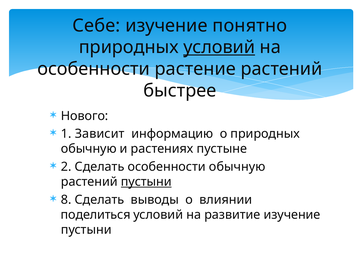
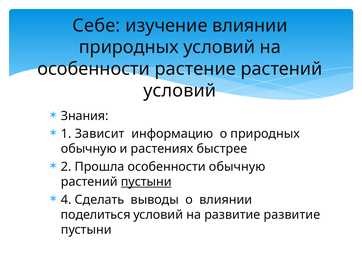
изучение понятно: понятно -> влиянии (250, 26)
условий underline: present -> none (219, 47)
быстрее: быстрее -> условий (180, 91)
Нового: Нового -> Знания (85, 116)
пустыне: пустыне -> быстрее (222, 149)
2 Сделать: Сделать -> Прошла (100, 167)
8: 8 -> 4 (66, 200)
развитие изучение: изучение -> развитие (292, 215)
